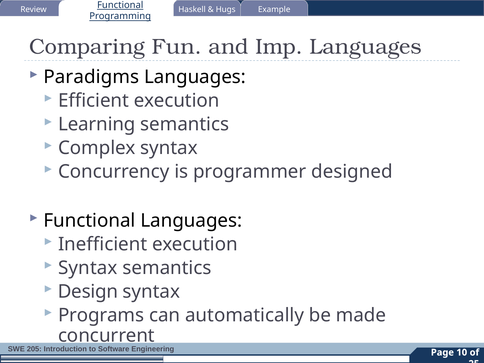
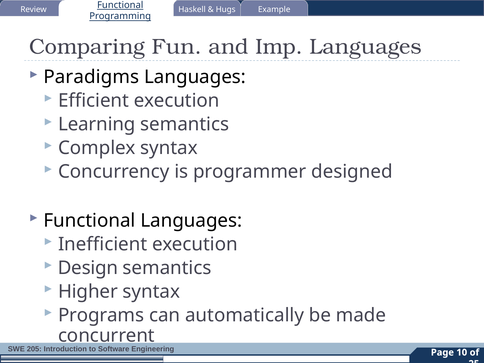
Syntax: Syntax -> Design (88, 268)
Design: Design -> Higher (88, 292)
